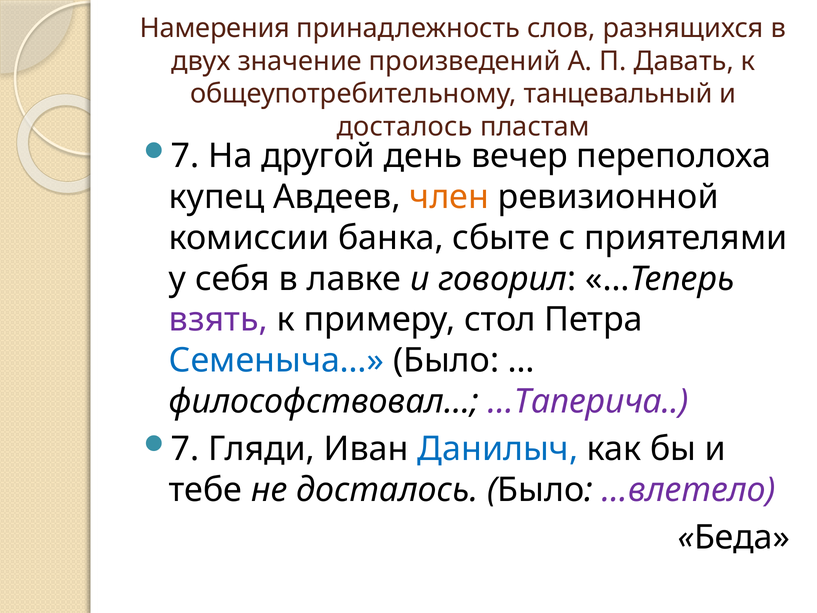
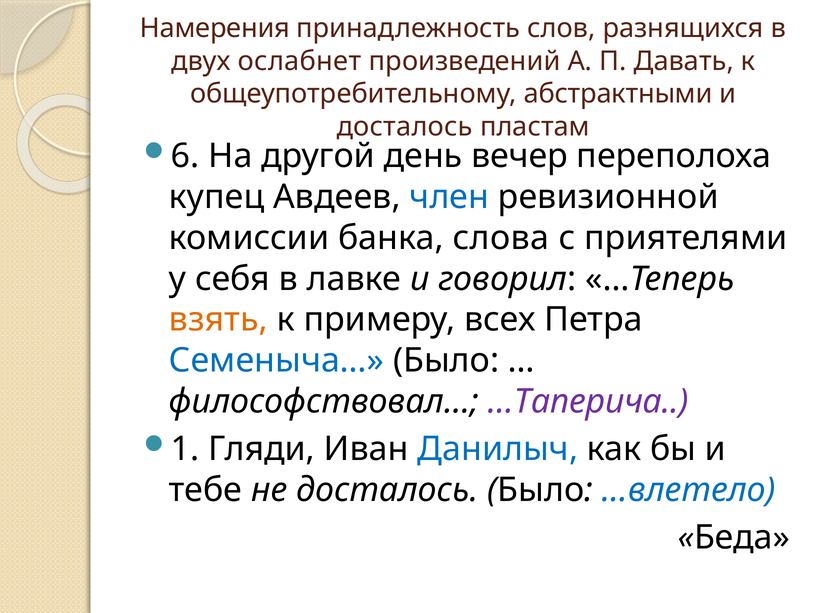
значение: значение -> ослабнет (300, 61)
танцевальный: танцевальный -> абстрактными (618, 94)
7: 7 -> 6 (185, 156)
член colour: orange -> blue (449, 197)
сбыте: сбыте -> слова (501, 238)
взять colour: purple -> orange (218, 320)
стол: стол -> всех (500, 320)
7: 7 -> 1 (185, 449)
…влетело colour: purple -> blue (689, 490)
